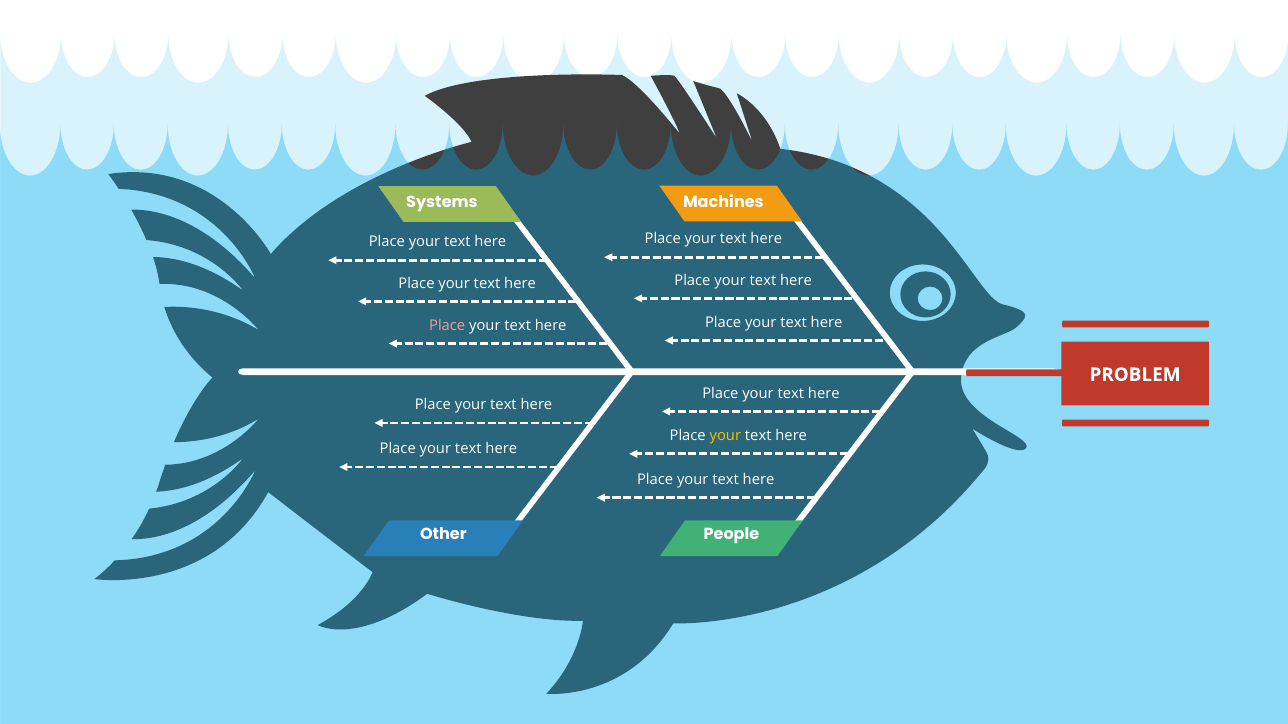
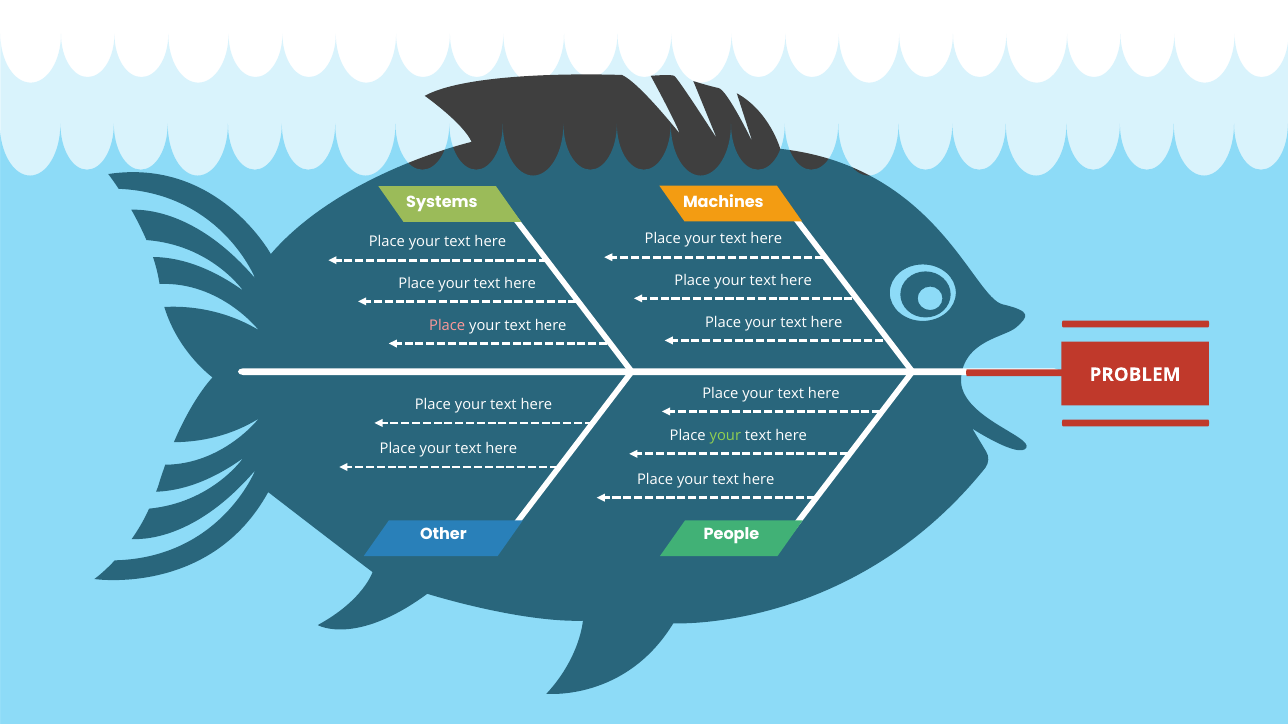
your colour: yellow -> light green (725, 436)
